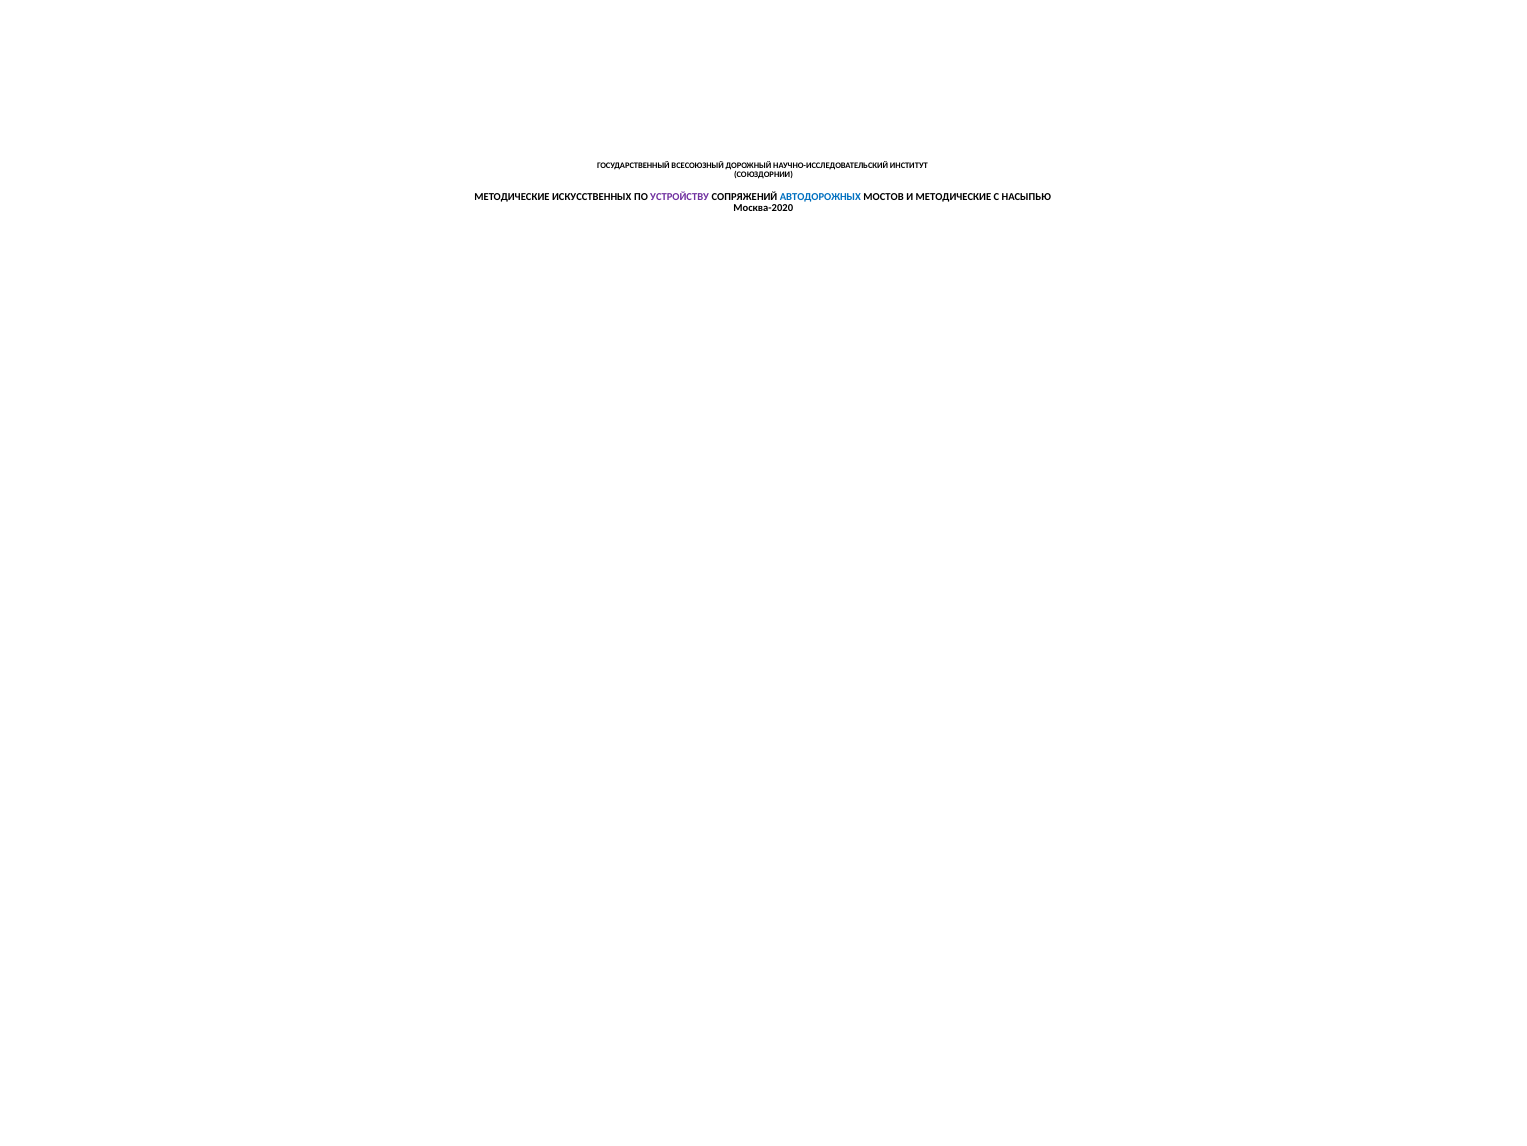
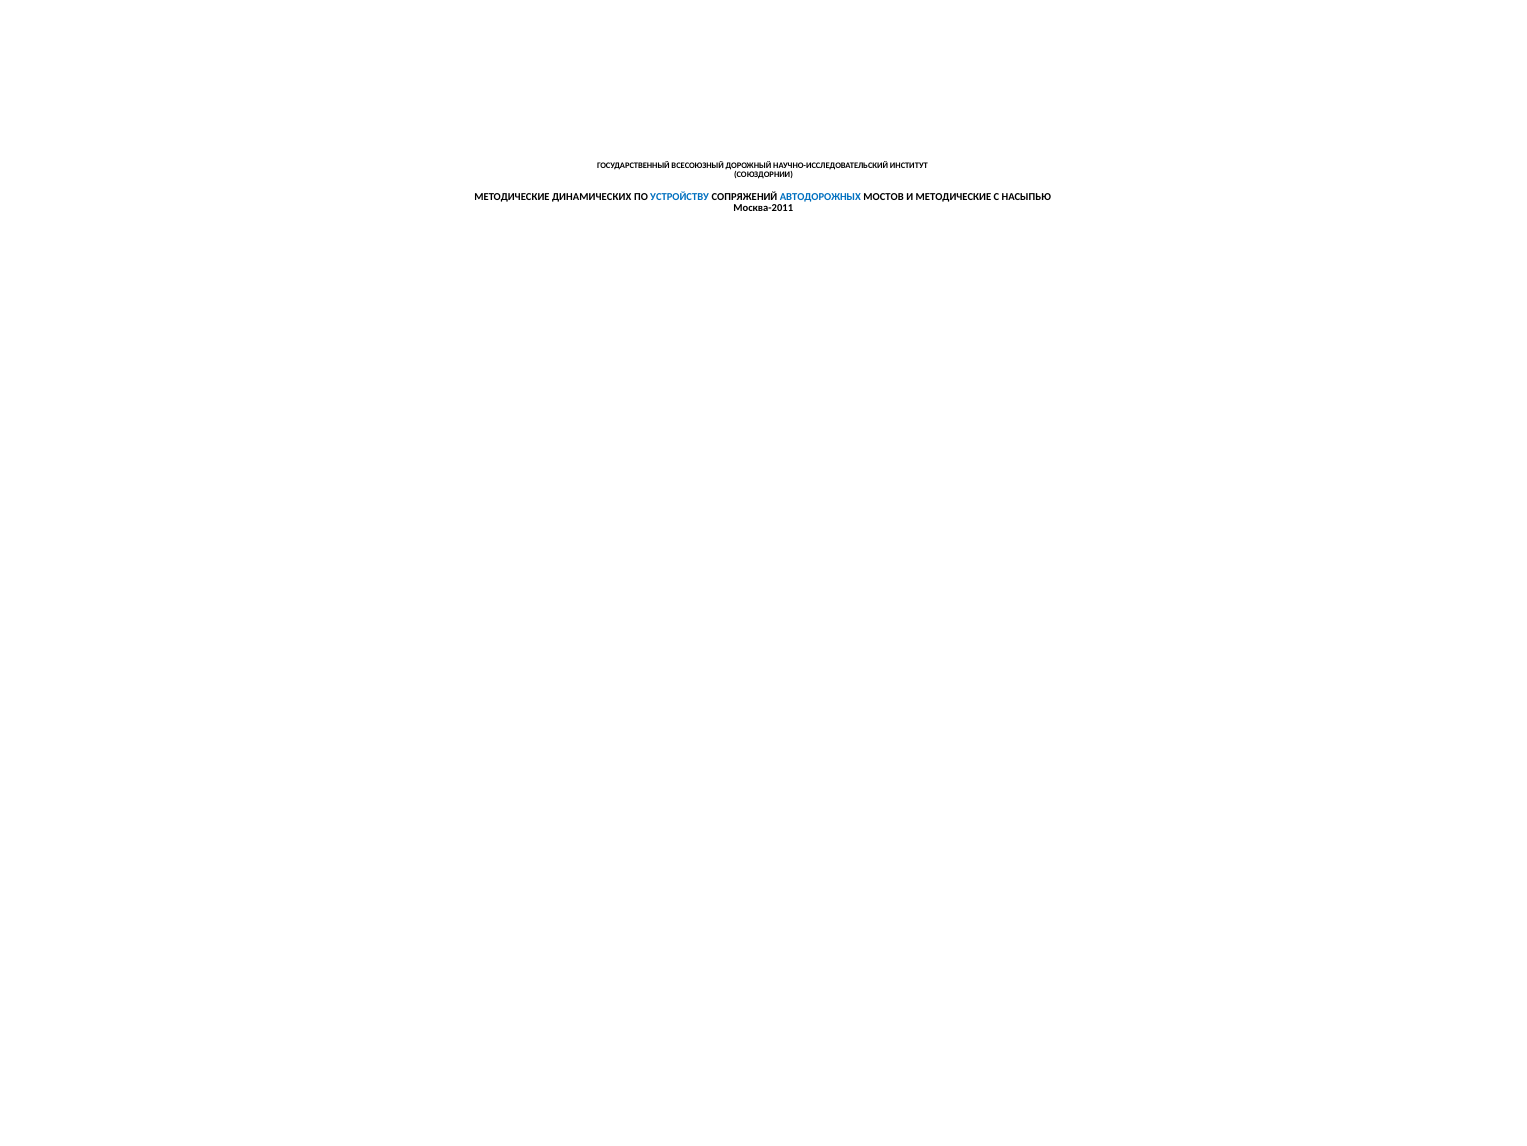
ИСКУССТВЕННЫХ: ИСКУССТВЕННЫХ -> ДИНАМИЧЕСКИХ (592, 197)
УСТРОЙСТВУ colour: purple -> blue (680, 197)
Москва-2020: Москва-2020 -> Москва-2011 (763, 208)
